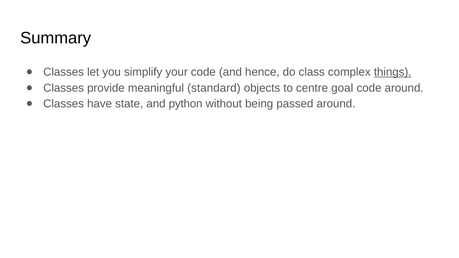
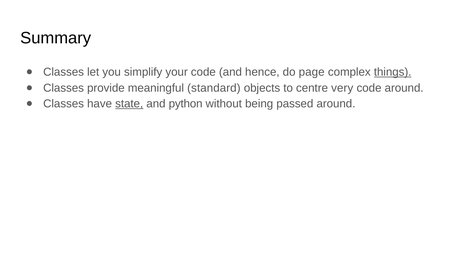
class: class -> page (312, 72)
goal: goal -> very (342, 88)
state underline: none -> present (129, 104)
